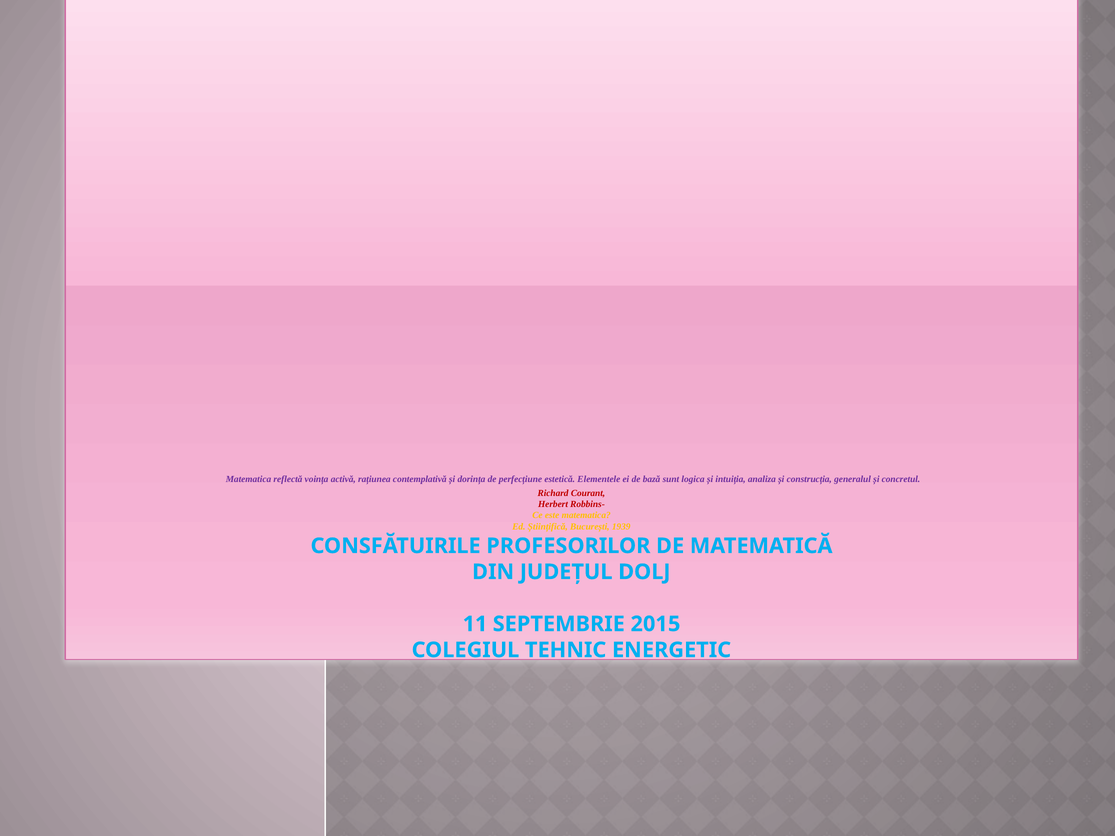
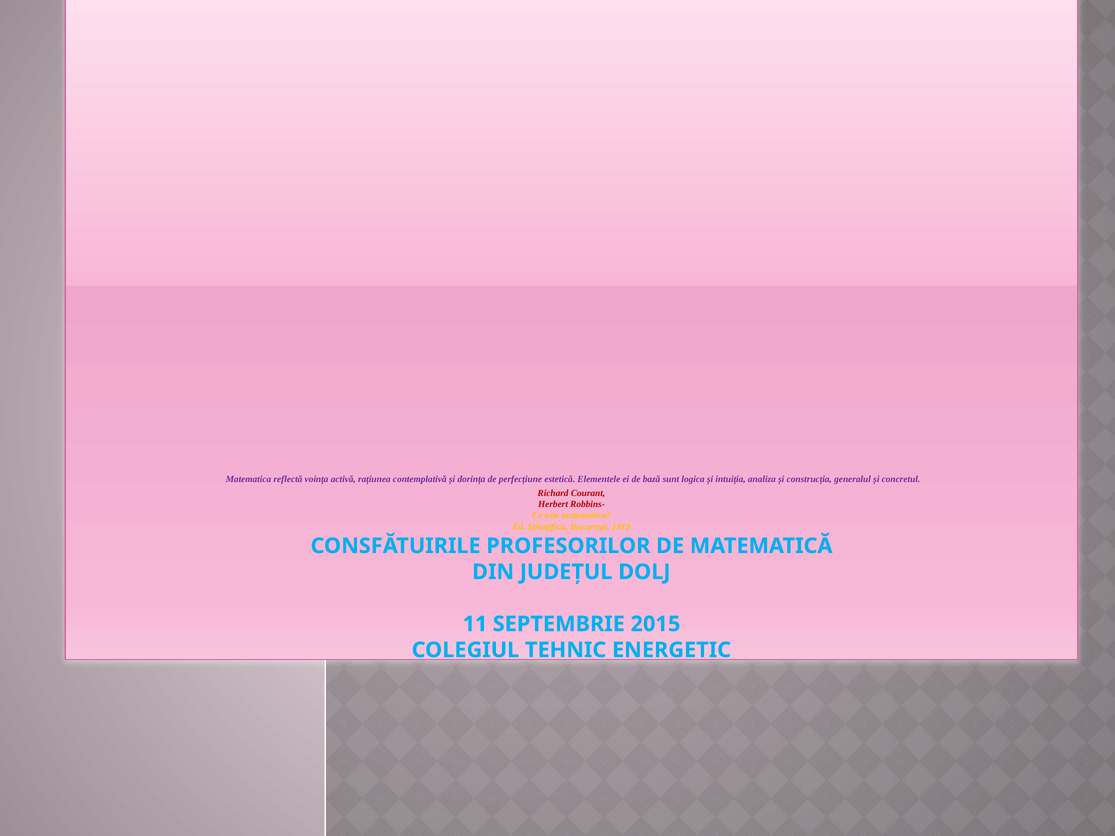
1939: 1939 -> 1919 (621, 527)
